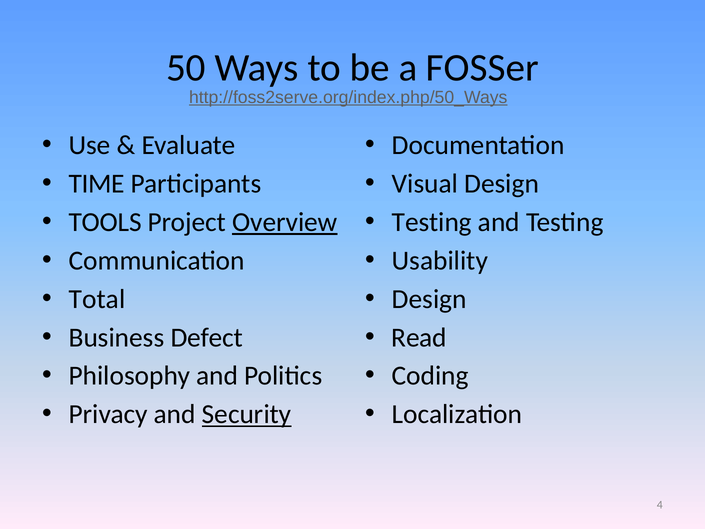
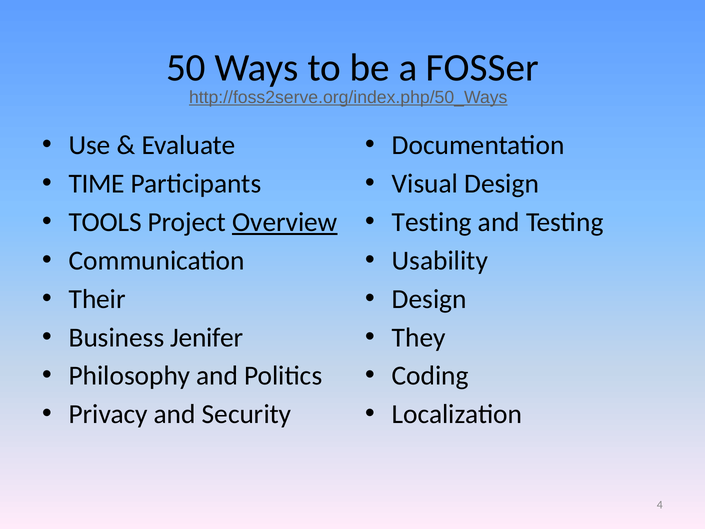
Total: Total -> Their (97, 299)
Defect: Defect -> Jenifer (207, 337)
Read: Read -> They (419, 337)
Security underline: present -> none (247, 414)
